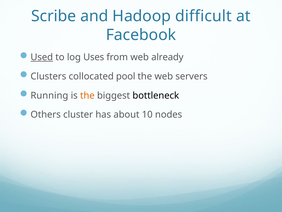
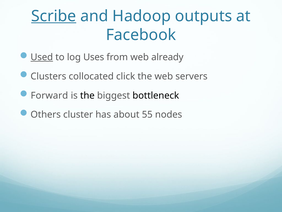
Scribe underline: none -> present (54, 16)
difficult: difficult -> outputs (204, 16)
pool: pool -> click (126, 76)
Running: Running -> Forward (49, 95)
the colour: orange -> black (87, 95)
10: 10 -> 55 (147, 114)
